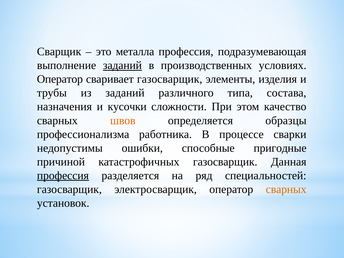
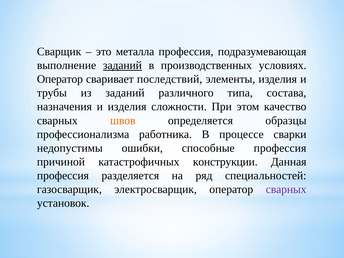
сваривает газосварщик: газосварщик -> последствий (170, 79)
и кусочки: кусочки -> изделия (127, 107)
способные пригодные: пригодные -> профессия (280, 148)
катастрофичных газосварщик: газосварщик -> конструкции (225, 162)
профессия underline: present -> none (63, 176)
сварных colour: orange -> purple (286, 189)
